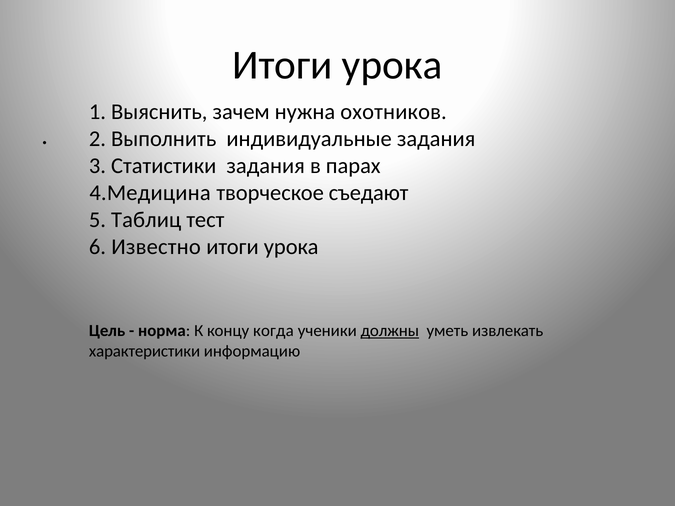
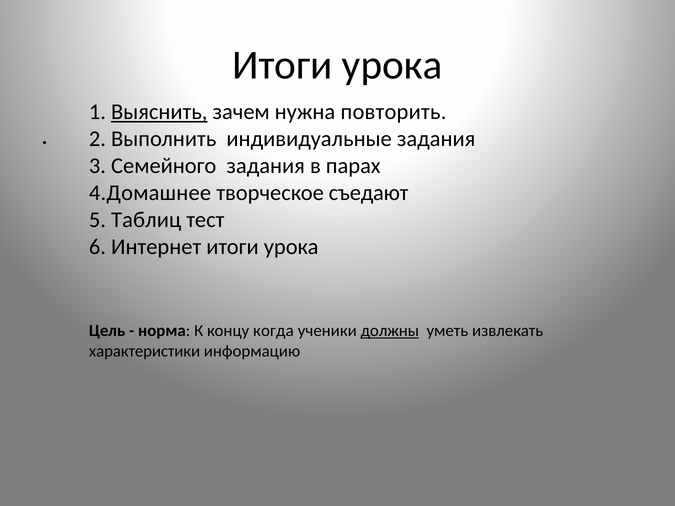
Выяснить underline: none -> present (159, 112)
охотников: охотников -> повторить (394, 112)
Статистики: Статистики -> Семейного (164, 166)
4.Медицина: 4.Медицина -> 4.Домашнее (150, 193)
Известно: Известно -> Интернет (156, 247)
